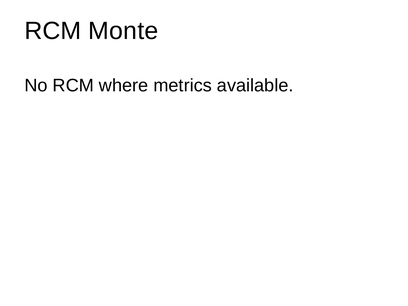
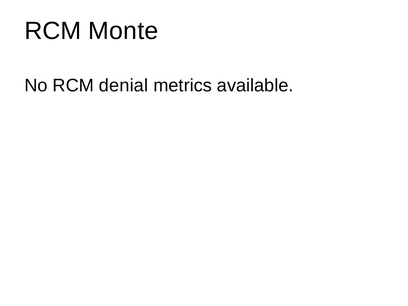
where: where -> denial (124, 86)
